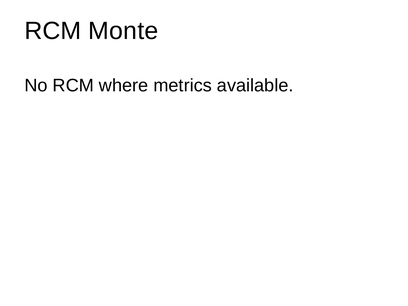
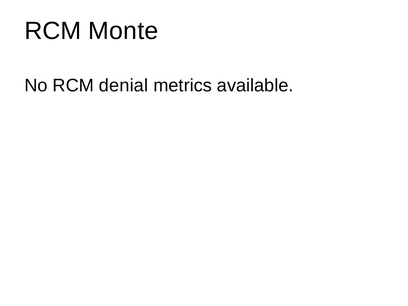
where: where -> denial (124, 86)
